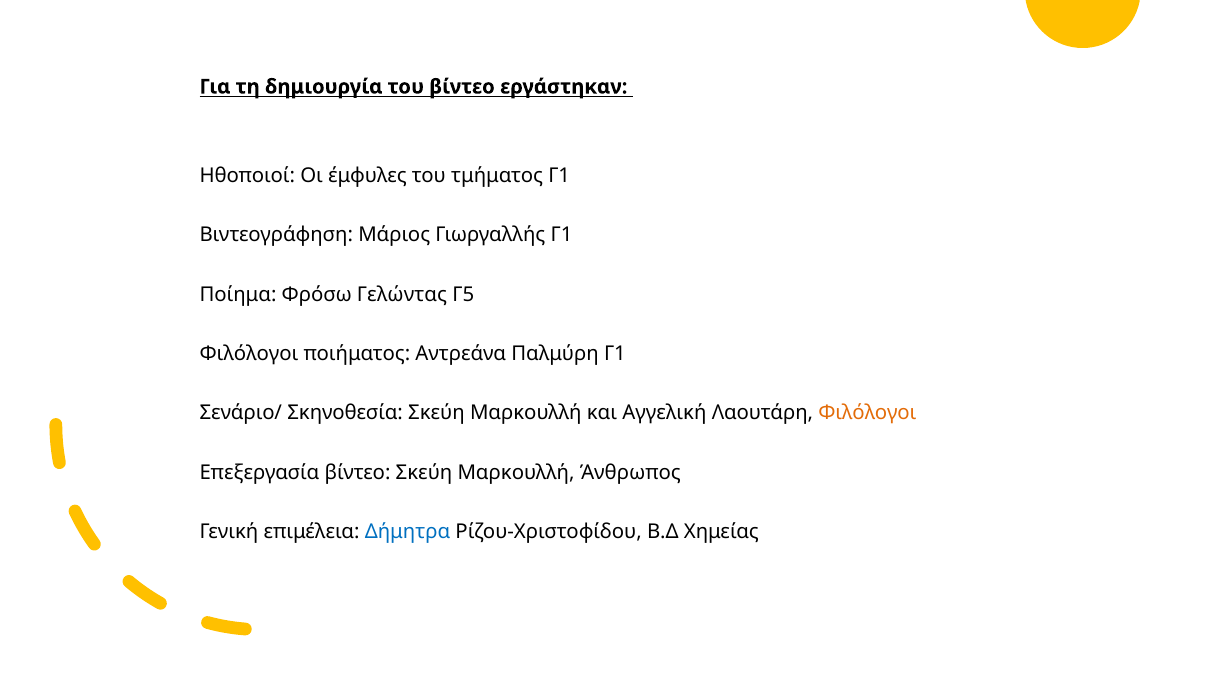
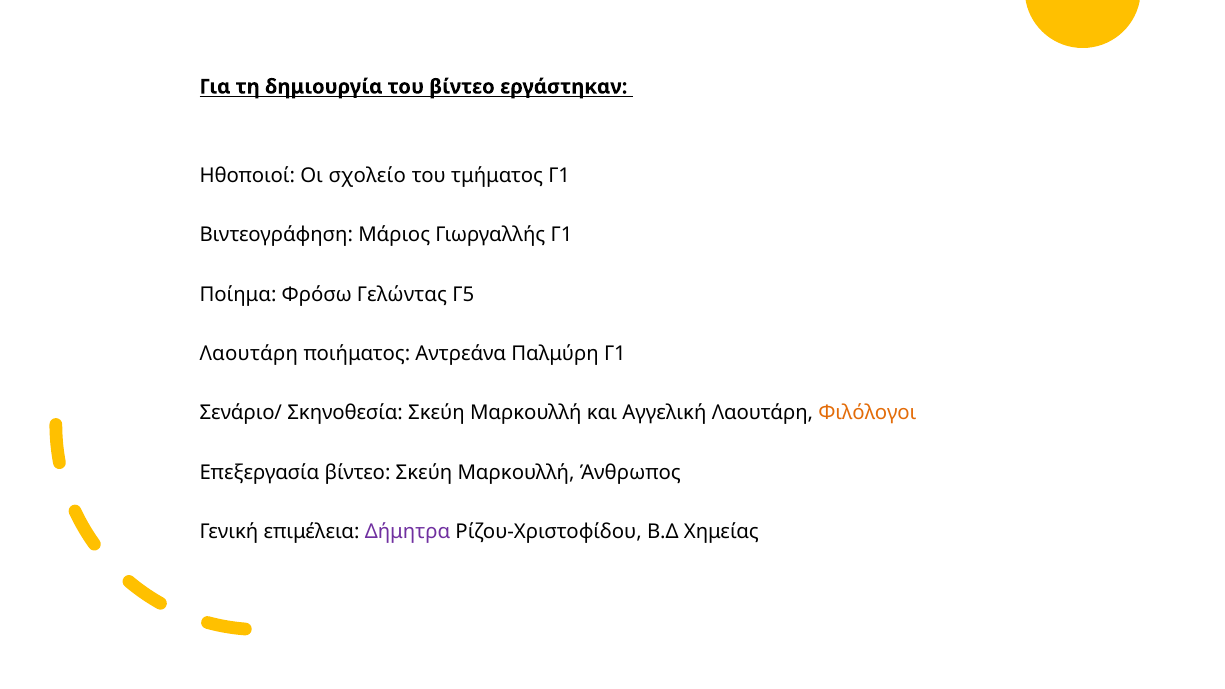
έμφυλες: έμφυλες -> σχολείο (367, 176)
Φιλόλογοι: Φιλόλογοι -> Λαουτάρη (249, 354)
Δήμητρα colour: blue -> purple (408, 532)
